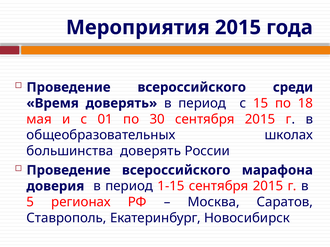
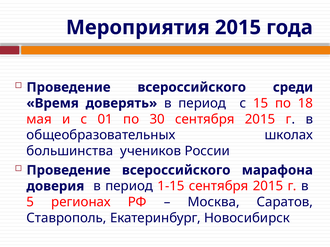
большинства доверять: доверять -> учеников (151, 151)
